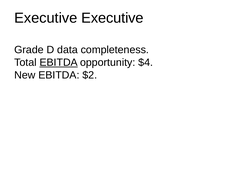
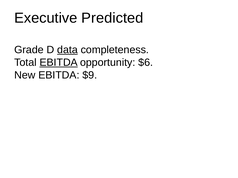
Executive Executive: Executive -> Predicted (112, 18)
data underline: none -> present (67, 50)
$4: $4 -> $6 (146, 63)
$2: $2 -> $9 (90, 75)
